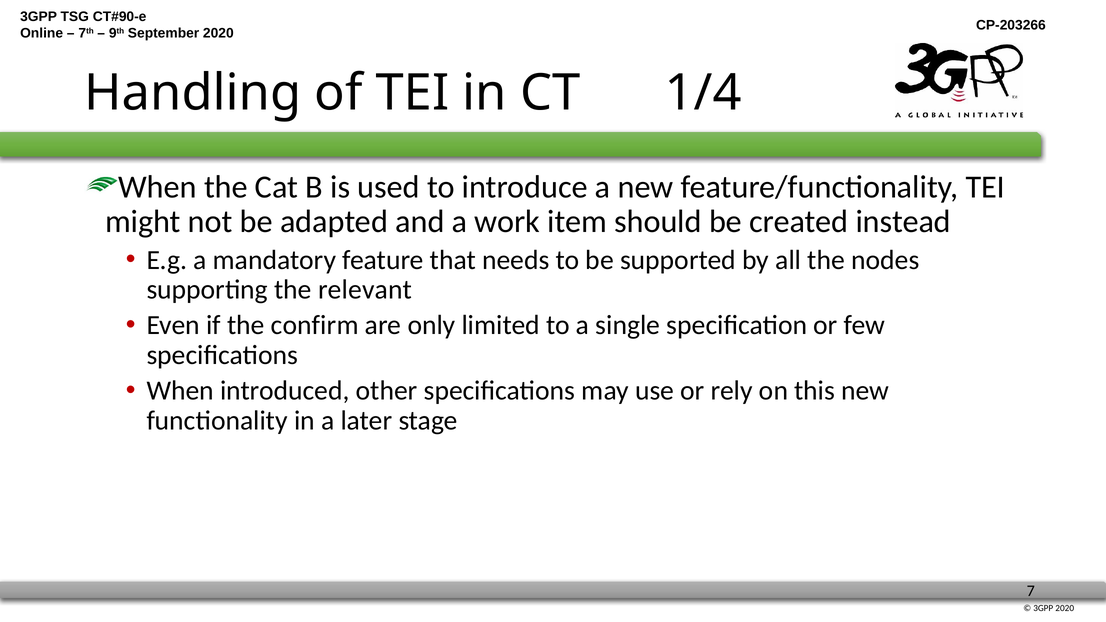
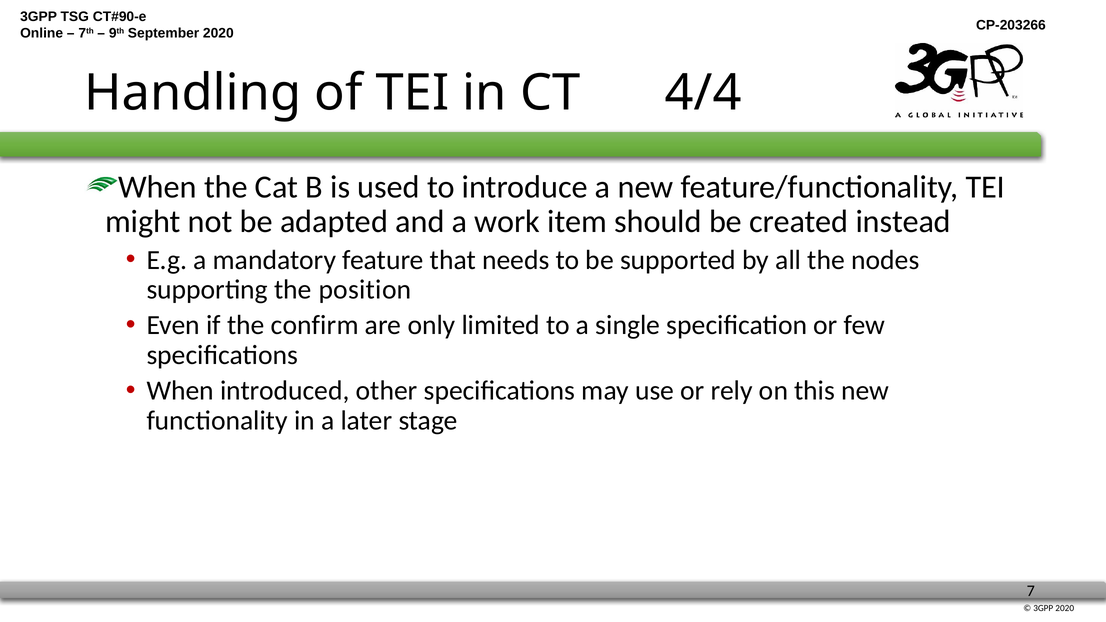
1/4: 1/4 -> 4/4 (703, 93)
relevant: relevant -> position (365, 290)
